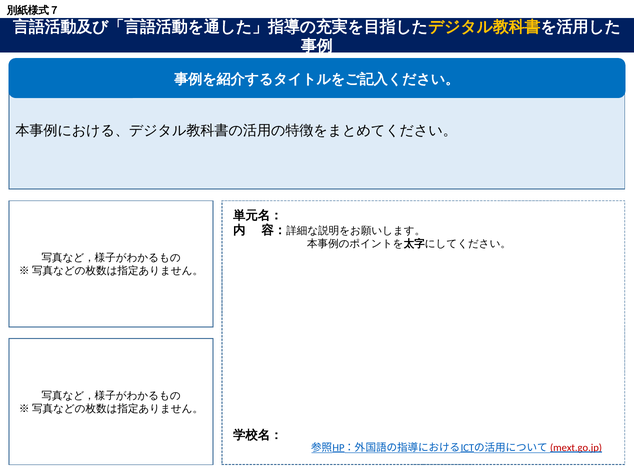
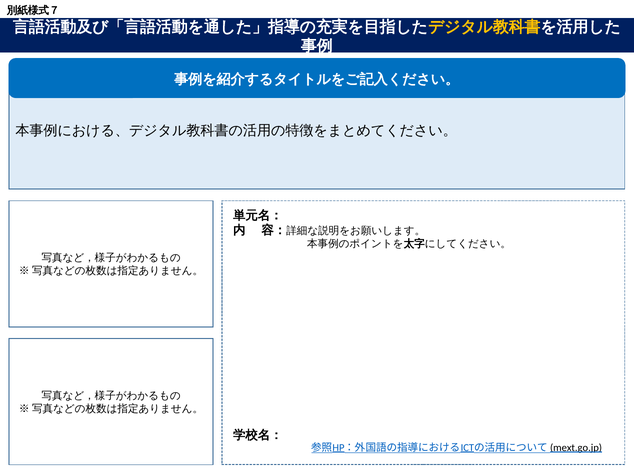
mext.go.jp colour: red -> black (576, 448)
